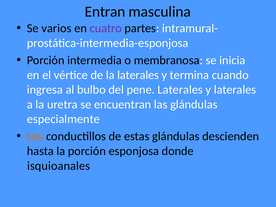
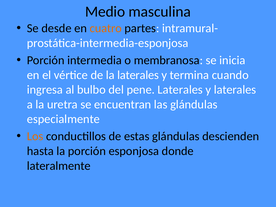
Entran: Entran -> Medio (105, 12)
varios: varios -> desde (56, 28)
cuatro colour: purple -> orange (106, 28)
isquioanales: isquioanales -> lateralmente (59, 166)
